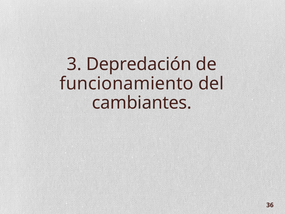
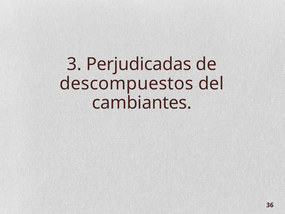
Depredación: Depredación -> Perjudicadas (139, 64)
funcionamiento: funcionamiento -> descompuestos (127, 83)
